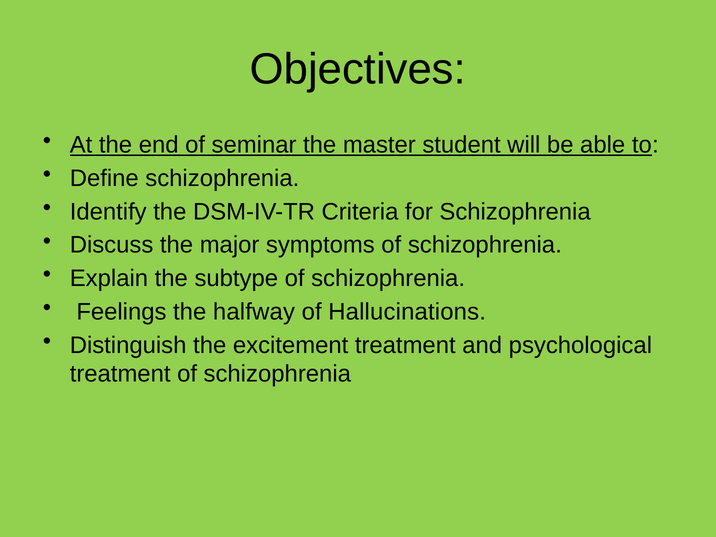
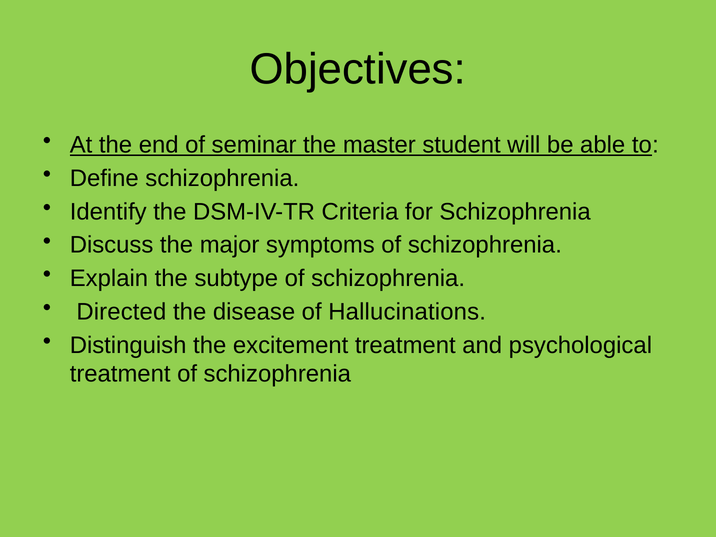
Feelings: Feelings -> Directed (121, 312)
halfway: halfway -> disease (254, 312)
